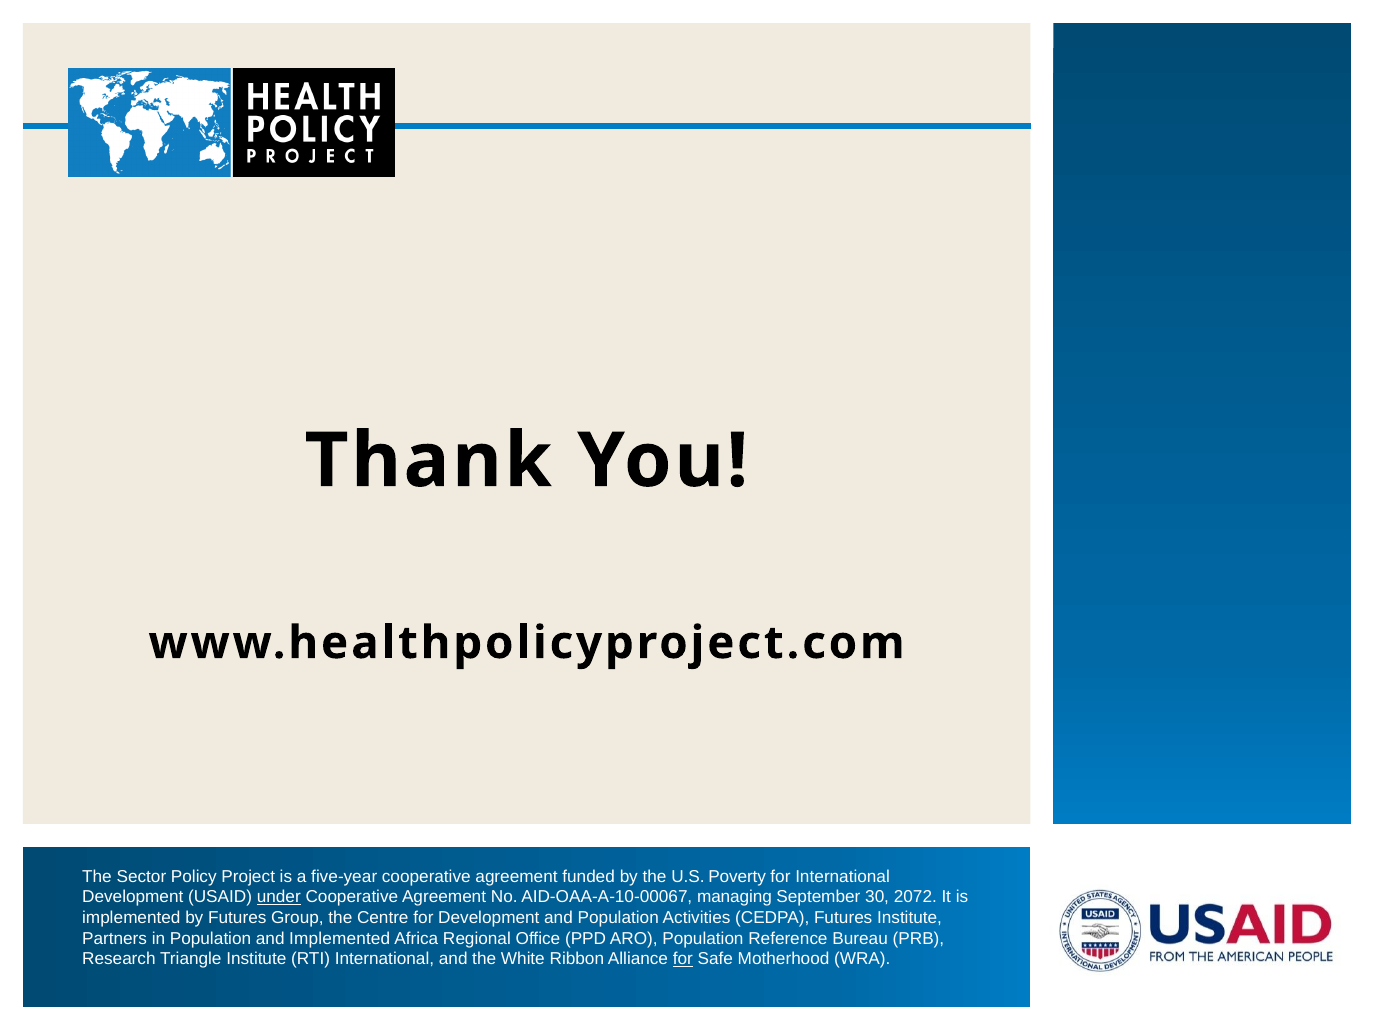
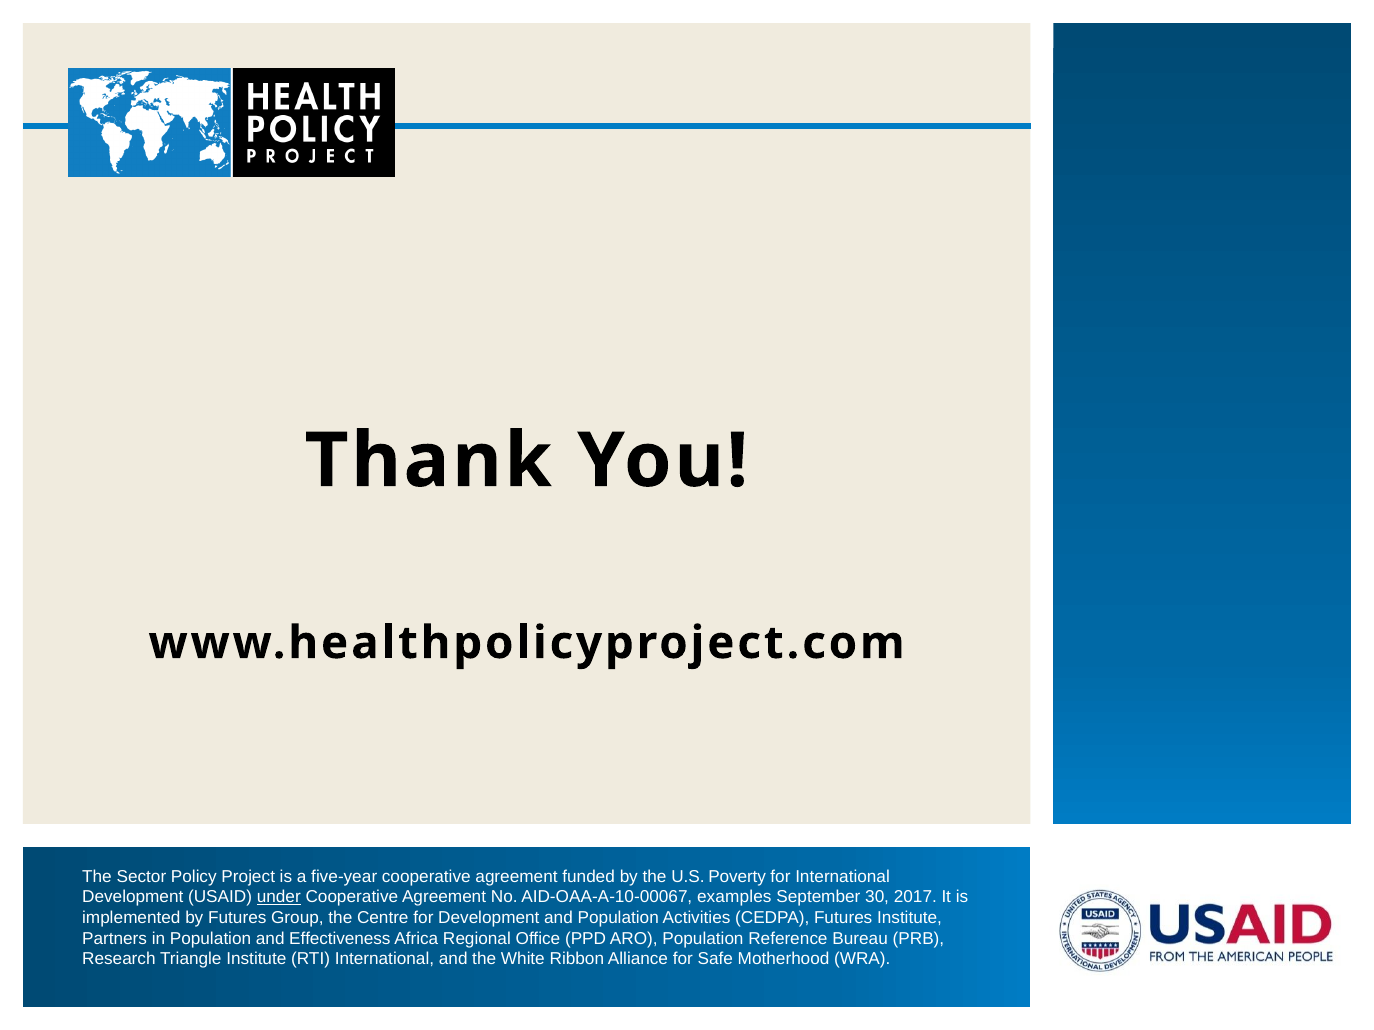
managing: managing -> examples (734, 898)
2072: 2072 -> 2017 (915, 898)
and Implemented: Implemented -> Effectiveness (340, 939)
for underline: present -> none (683, 960)
